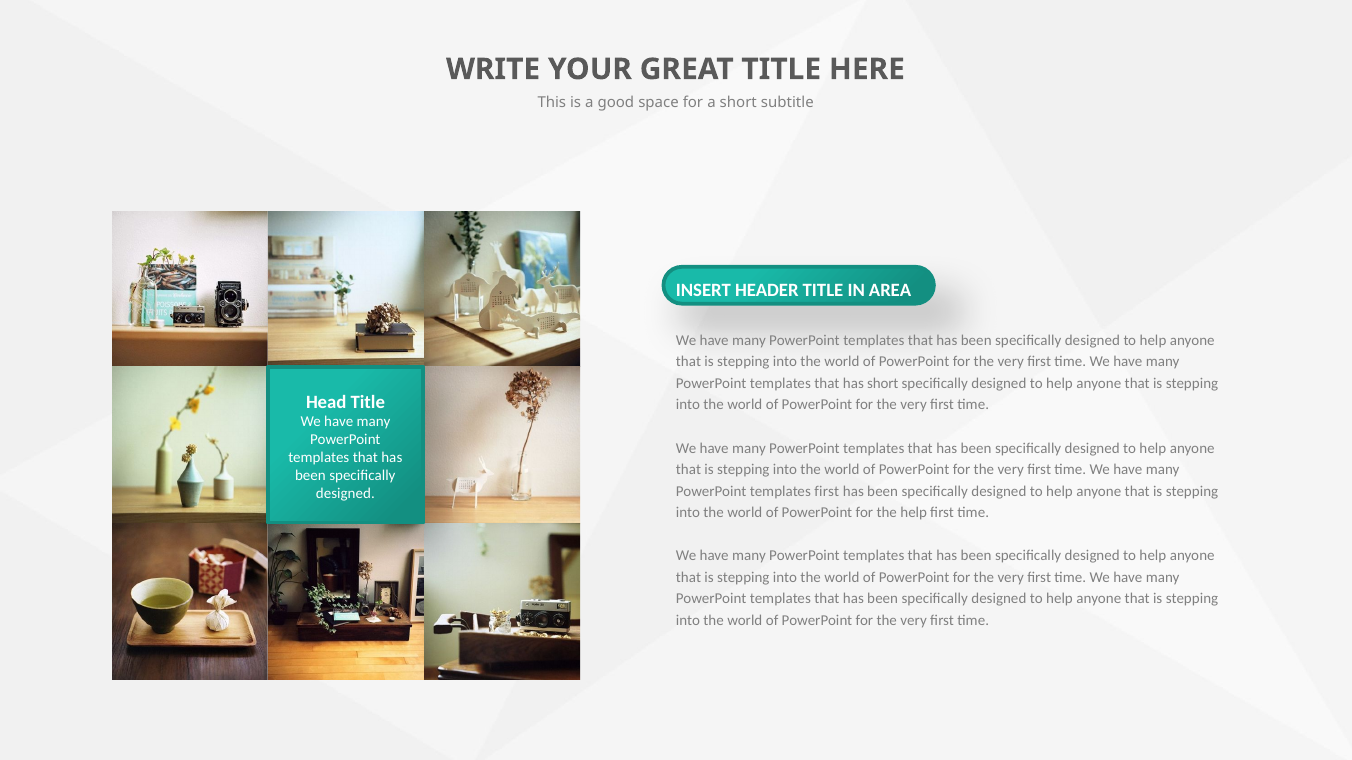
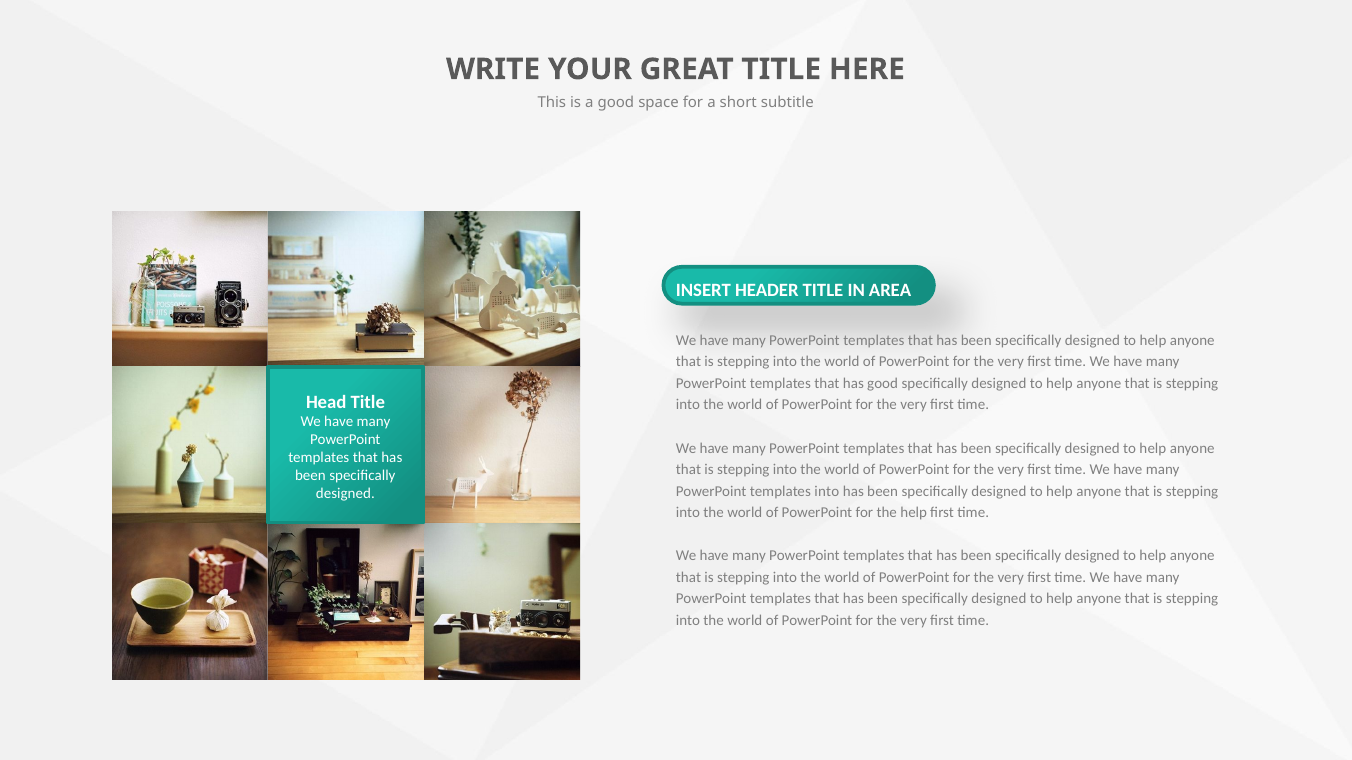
has short: short -> good (883, 384)
templates first: first -> into (827, 491)
